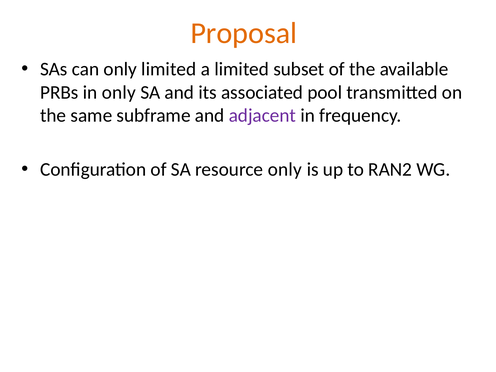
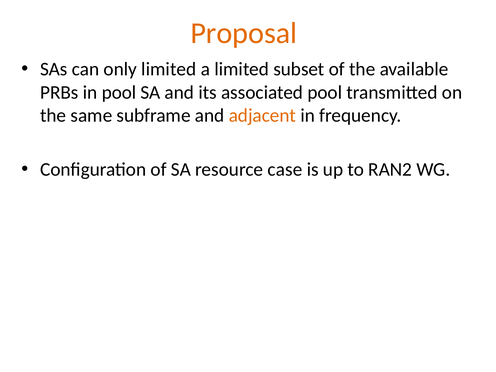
in only: only -> pool (119, 92)
adjacent colour: purple -> orange (262, 115)
resource only: only -> case (285, 170)
